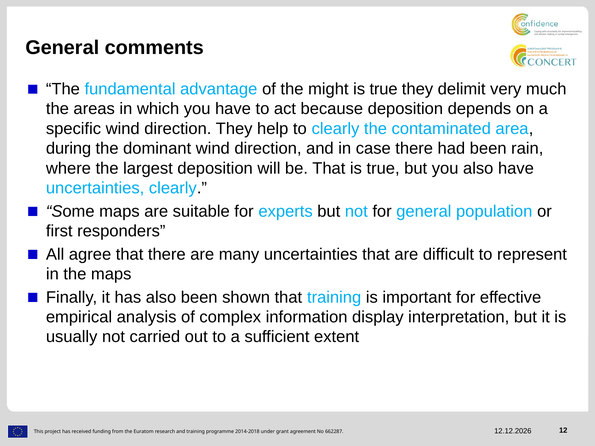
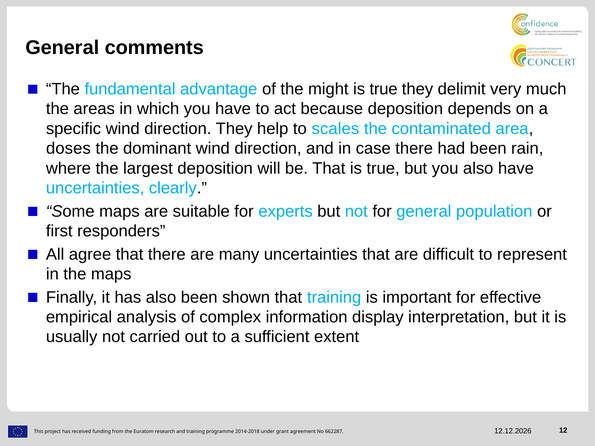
to clearly: clearly -> scales (335, 129)
during: during -> doses (68, 149)
